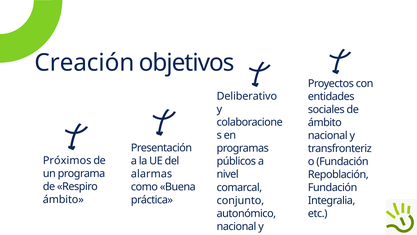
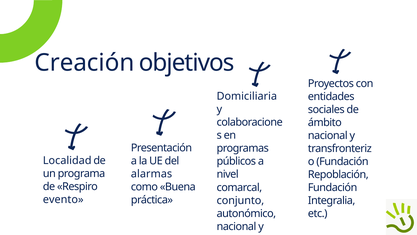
Deliberativo: Deliberativo -> Domiciliaria (247, 96)
Próximos: Próximos -> Localidad (67, 160)
ámbito: ámbito -> evento (63, 199)
